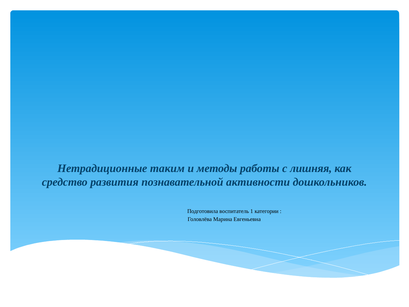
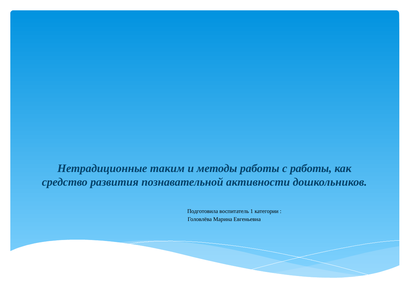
с лишняя: лишняя -> работы (311, 168)
